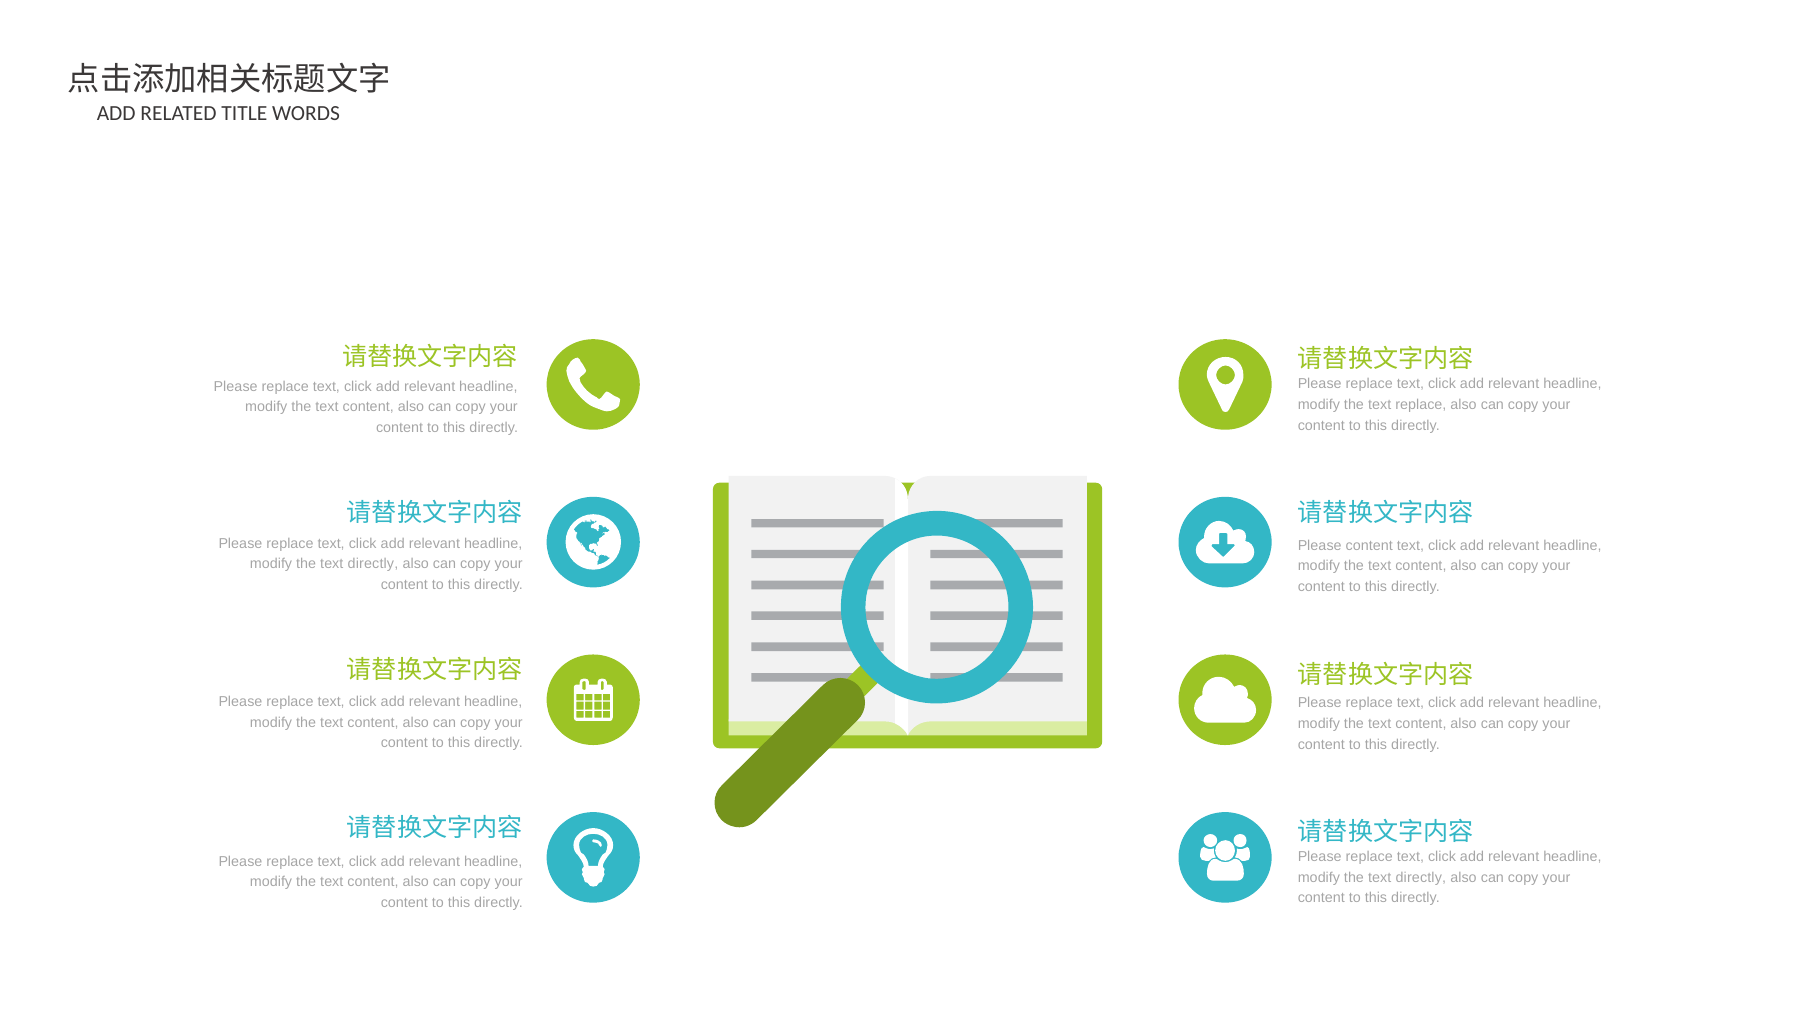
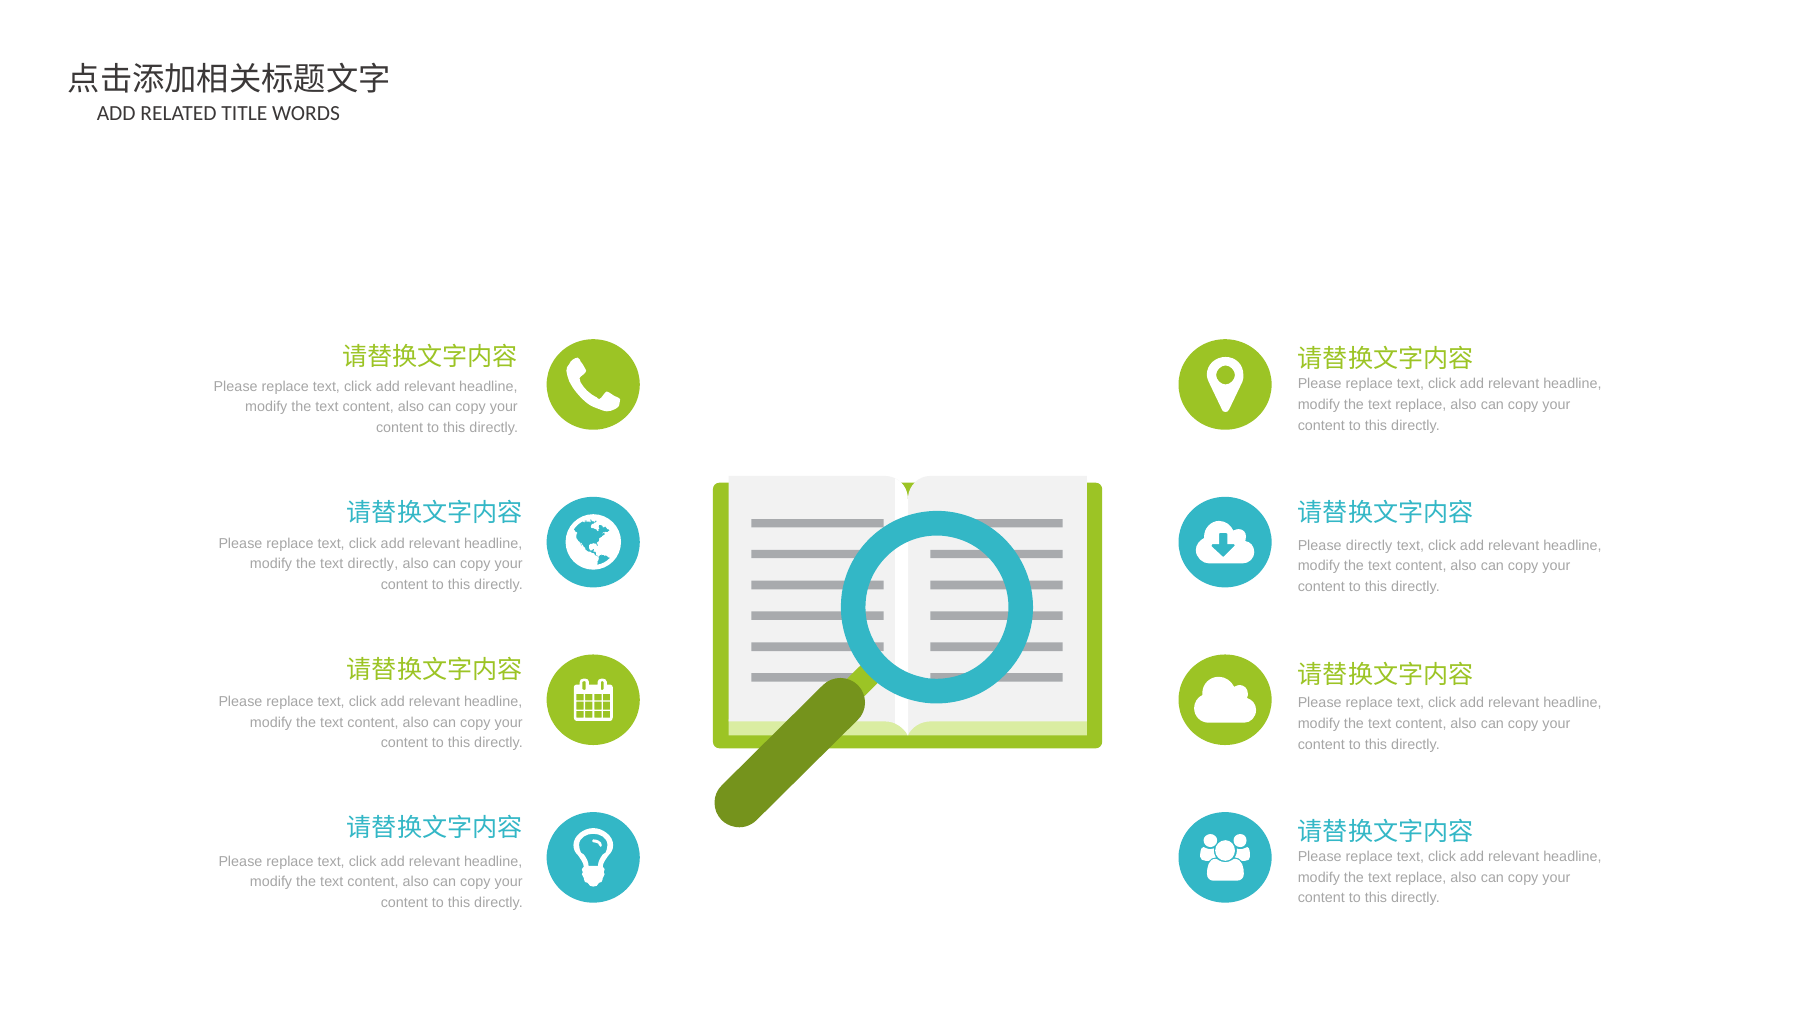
Please content: content -> directly (1369, 545)
directly: directly -> replace (1421, 877)
